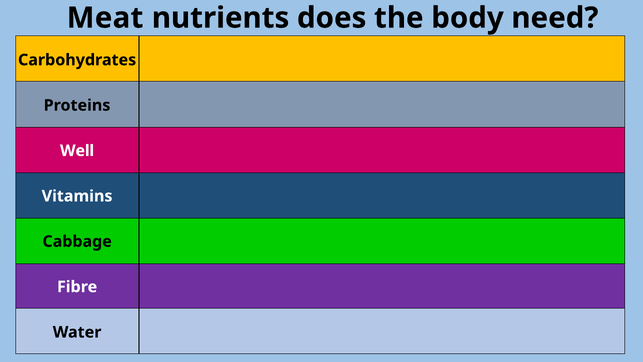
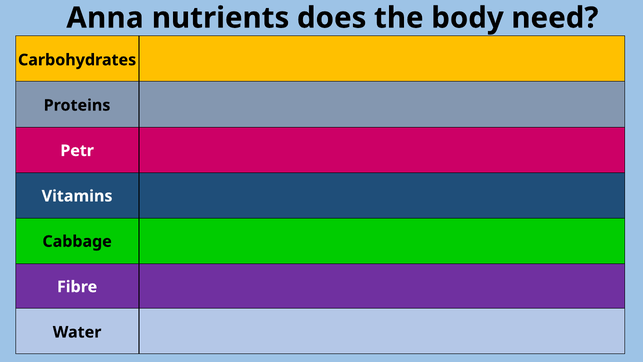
Meat: Meat -> Anna (105, 18)
Well: Well -> Petr (77, 151)
